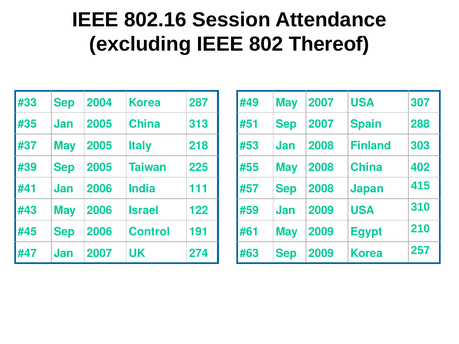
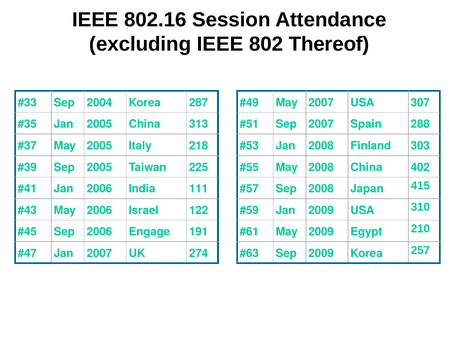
Control: Control -> Engage (149, 232)
